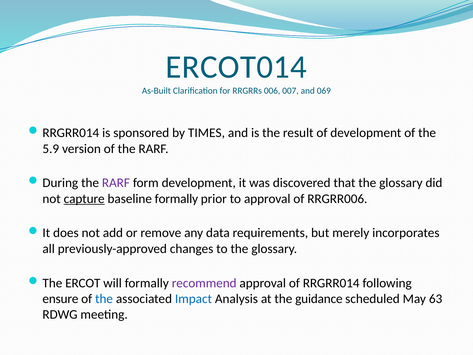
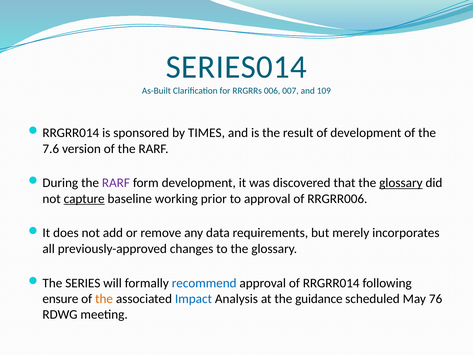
ERCOT014: ERCOT014 -> SERIES014 (236, 67)
069: 069 -> 109 (324, 91)
5.9: 5.9 -> 7.6 (51, 149)
glossary underline: none -> present (401, 183)
baseline formally: formally -> working (176, 199)
ERCOT: ERCOT -> SERIES (83, 283)
recommend colour: purple -> blue (204, 283)
the colour: blue -> orange (104, 299)
63: 63 -> 76 (436, 299)
